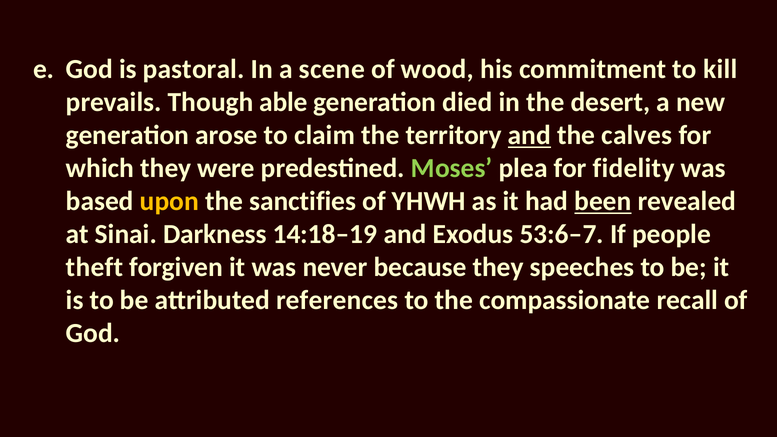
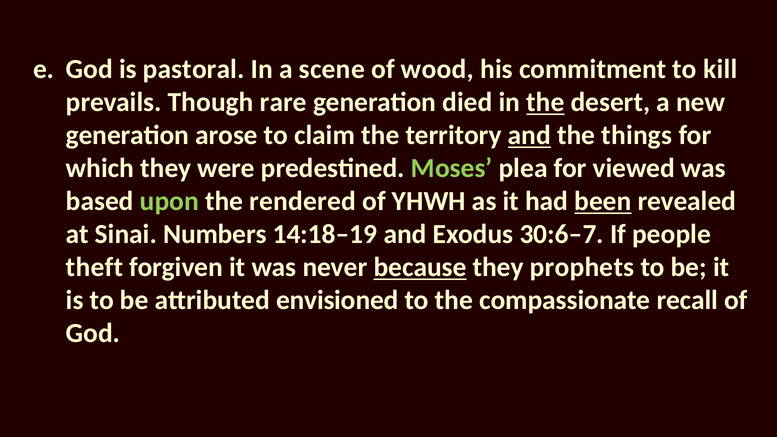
able: able -> rare (283, 102)
the underline: none -> present (545, 102)
calves: calves -> things (637, 135)
fidelity: fidelity -> viewed (634, 168)
upon colour: yellow -> light green (169, 201)
sanctifies: sanctifies -> rendered (303, 201)
Darkness: Darkness -> Numbers (215, 234)
53:6–7: 53:6–7 -> 30:6–7 (562, 234)
because underline: none -> present (420, 267)
speeches: speeches -> prophets (582, 267)
references: references -> envisioned (337, 300)
